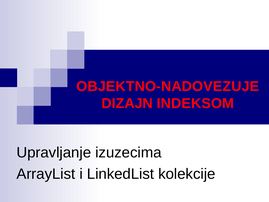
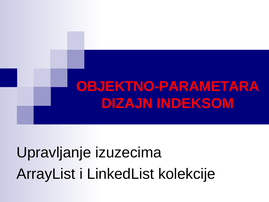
OBJEKTNO-NADOVEZUJE: OBJEKTNO-NADOVEZUJE -> OBJEKTNO-PARAMETARA (168, 86)
